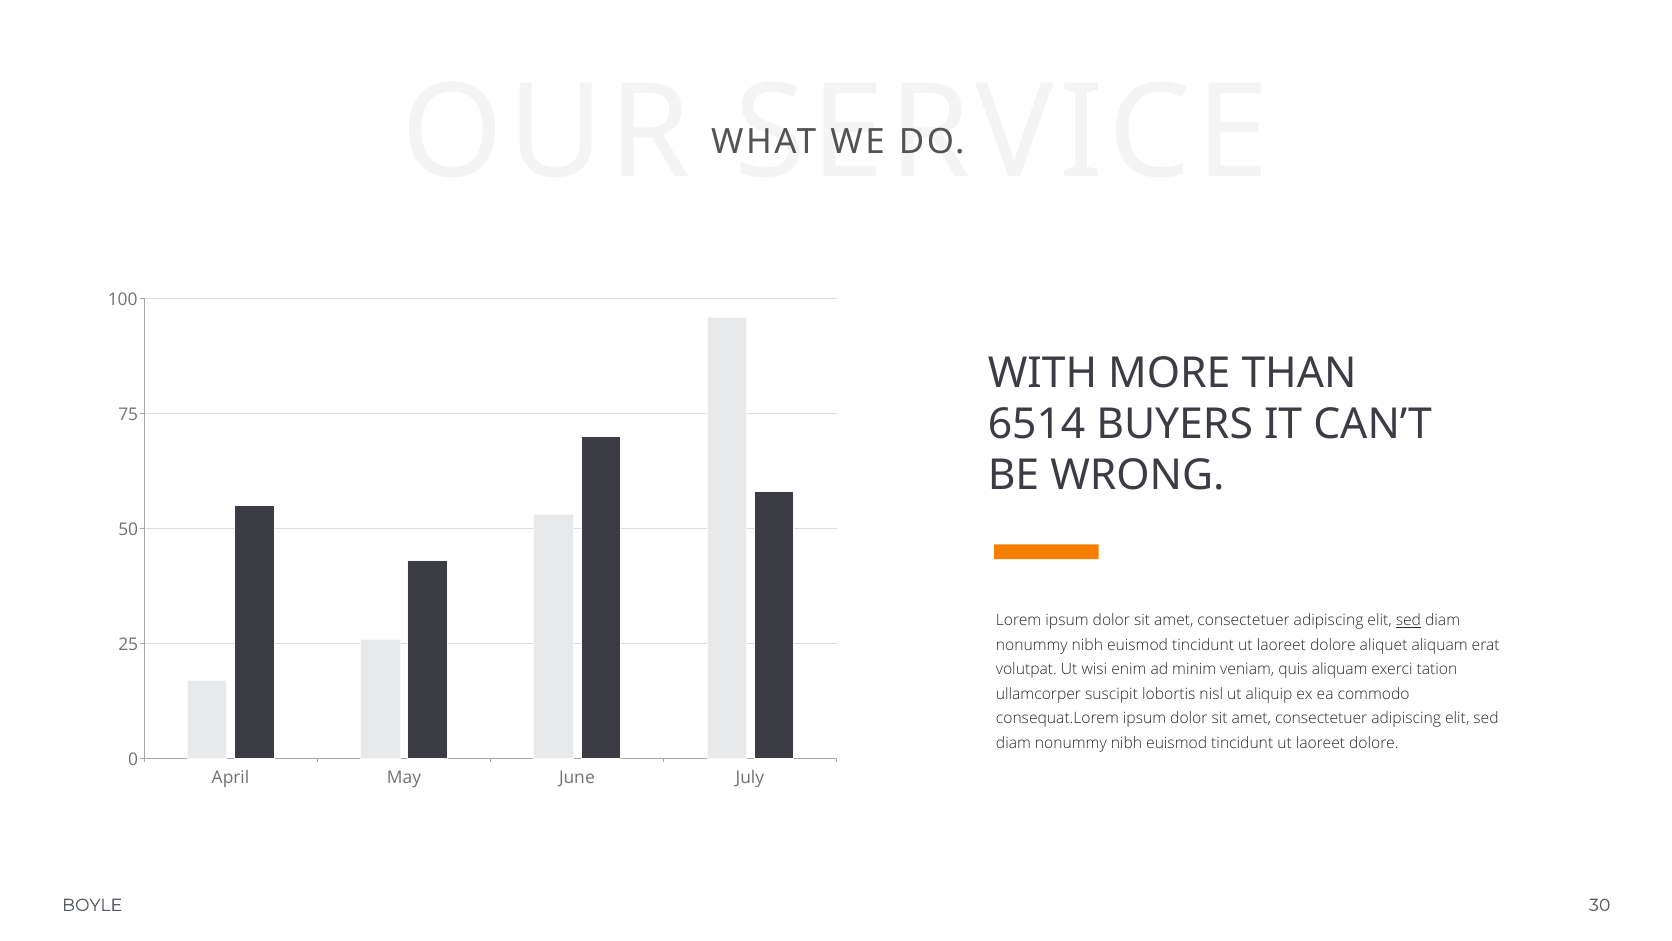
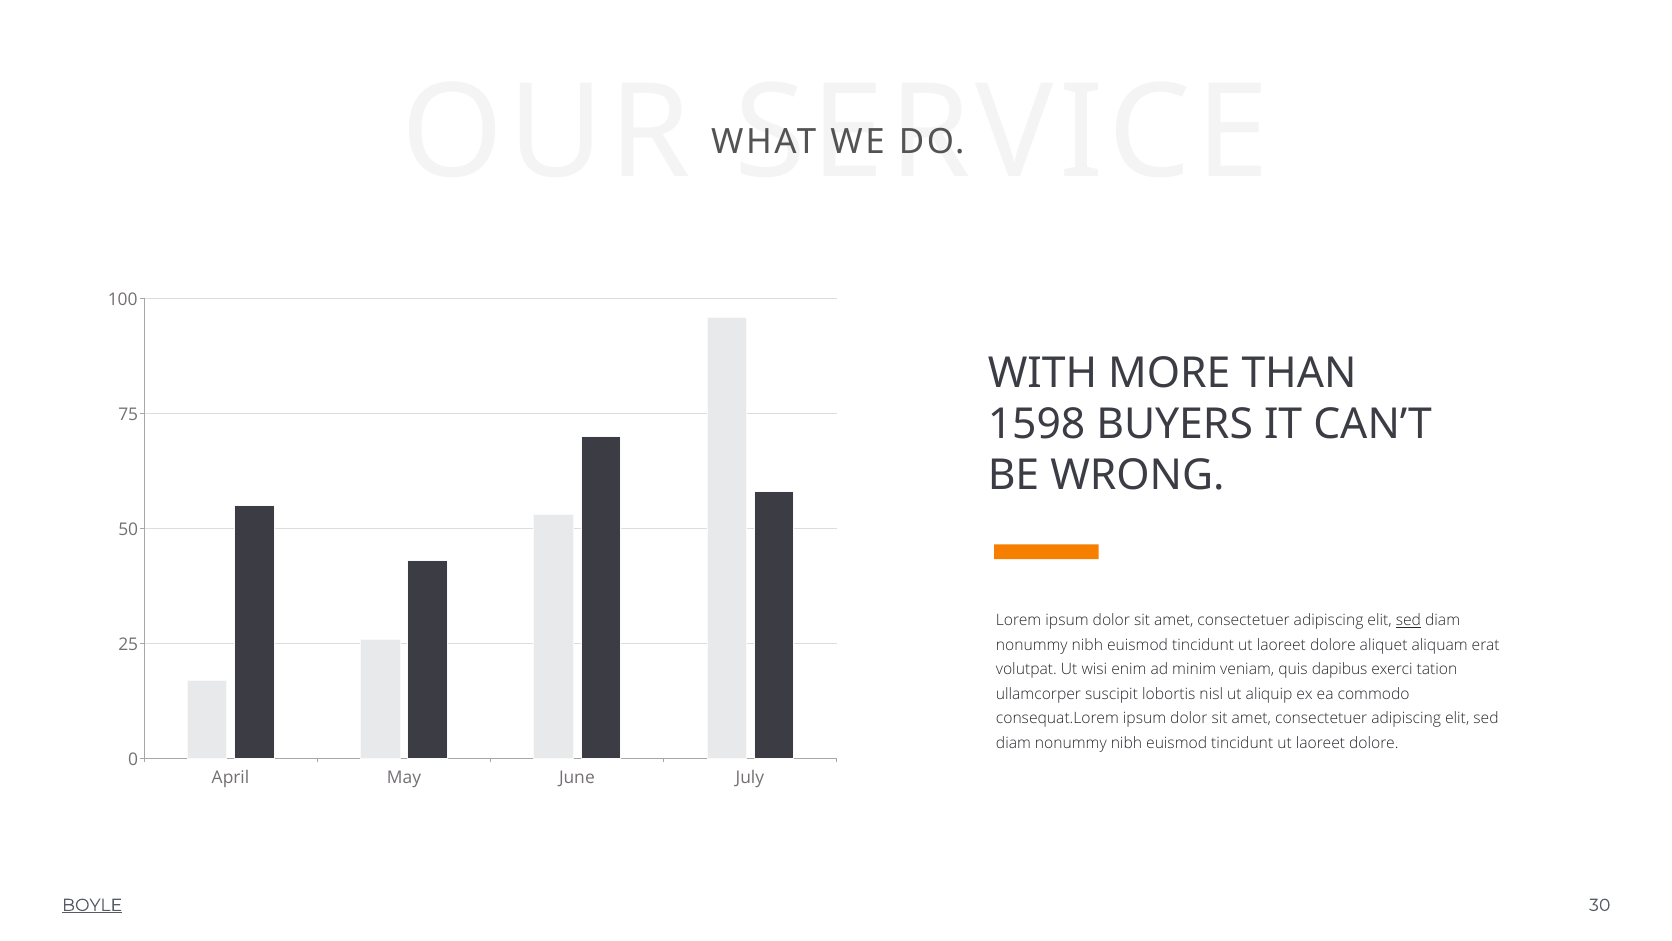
6514: 6514 -> 1598 (1037, 424)
quis aliquam: aliquam -> dapibus (1340, 669)
BOYLE underline: none -> present (92, 905)
